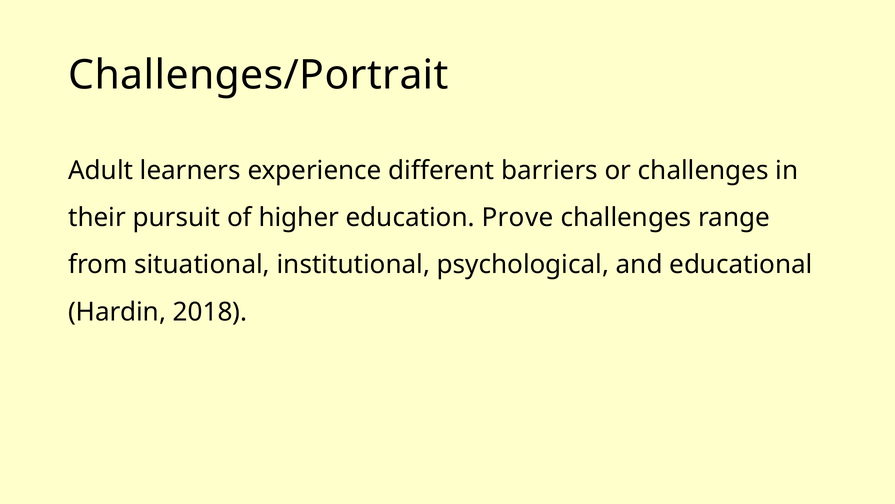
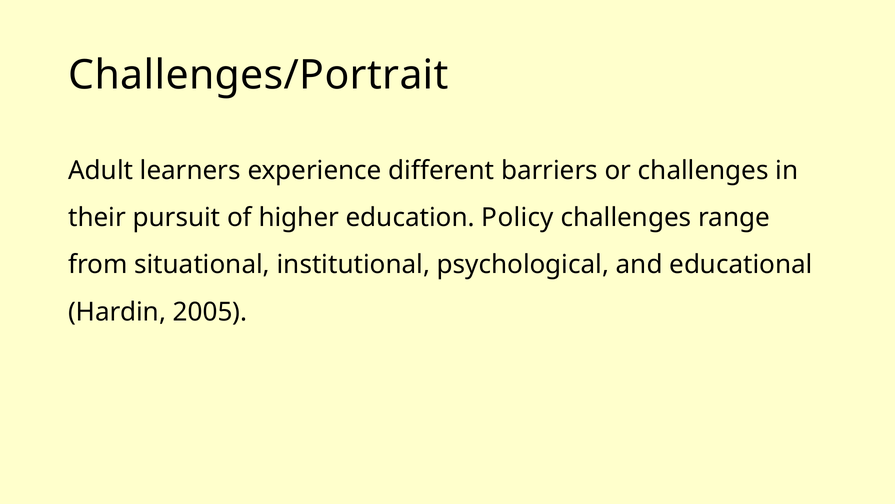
Prove: Prove -> Policy (518, 218)
2018: 2018 -> 2005 (210, 312)
